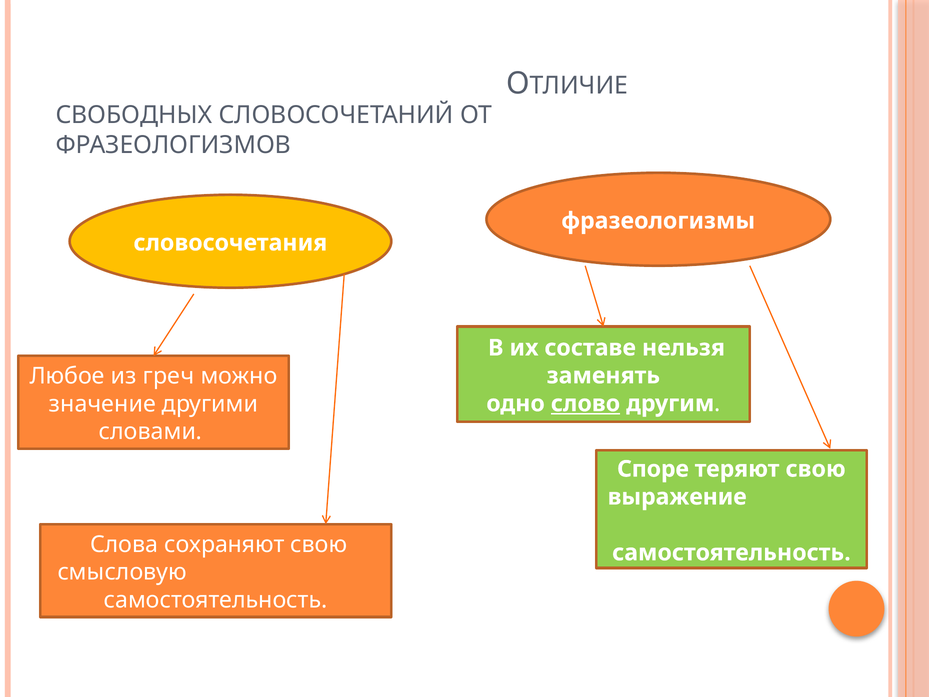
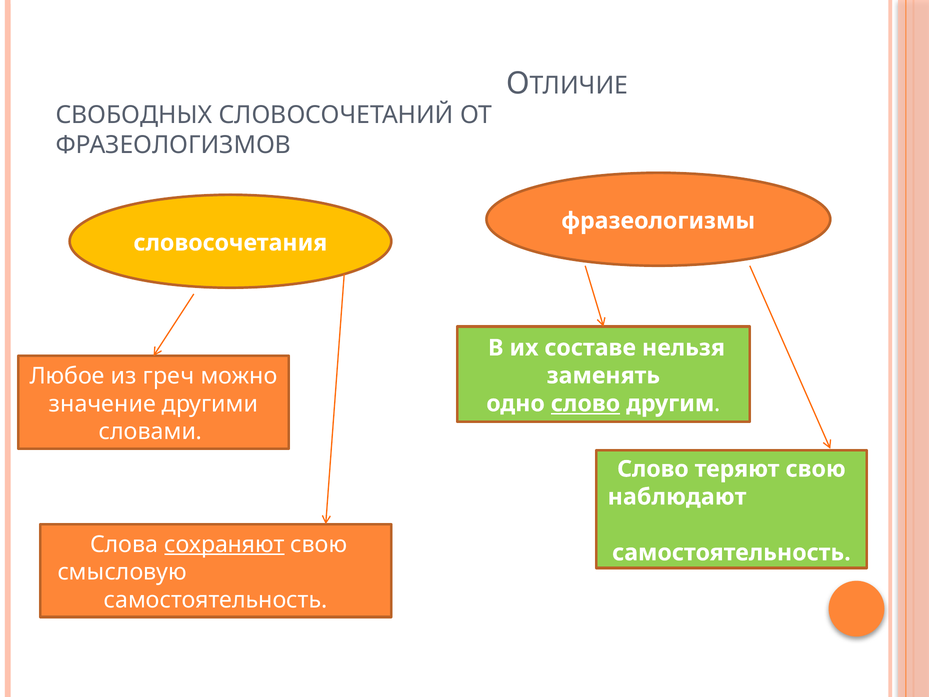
Споре: Споре -> Слово (653, 469)
выражение: выражение -> наблюдают (677, 497)
сохраняют underline: none -> present (224, 544)
